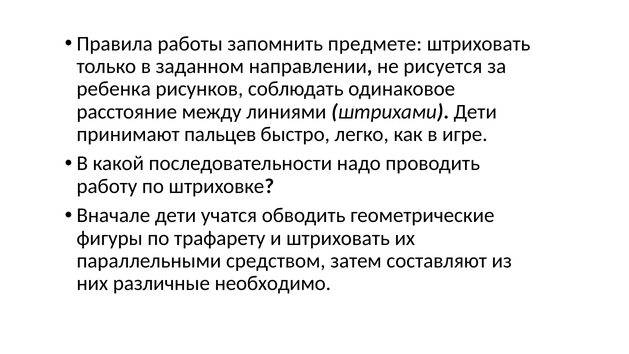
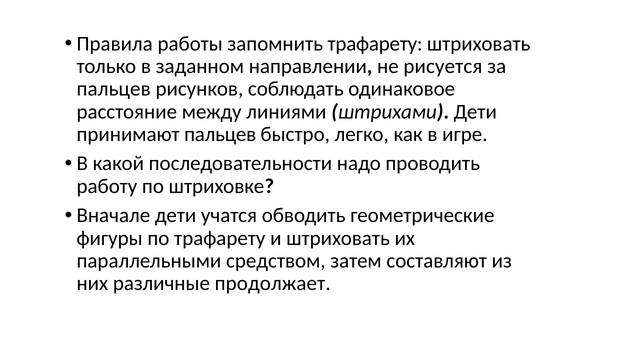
запомнить предмете: предмете -> трафарету (375, 44)
ребенка: ребенка -> пальцев (114, 89)
необходимо: необходимо -> продолжает (273, 283)
